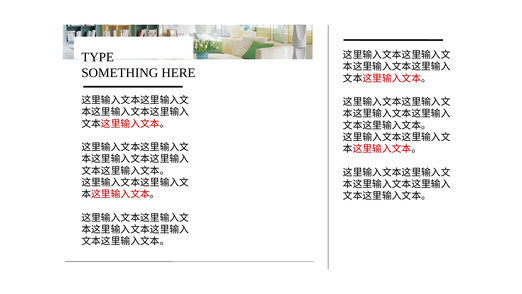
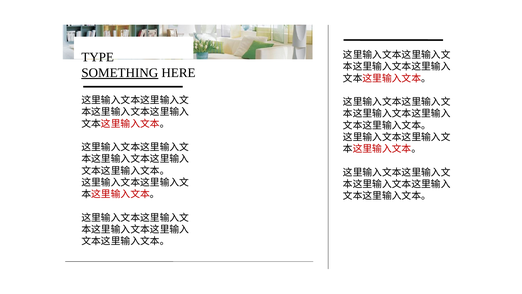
SOMETHING underline: none -> present (120, 73)
